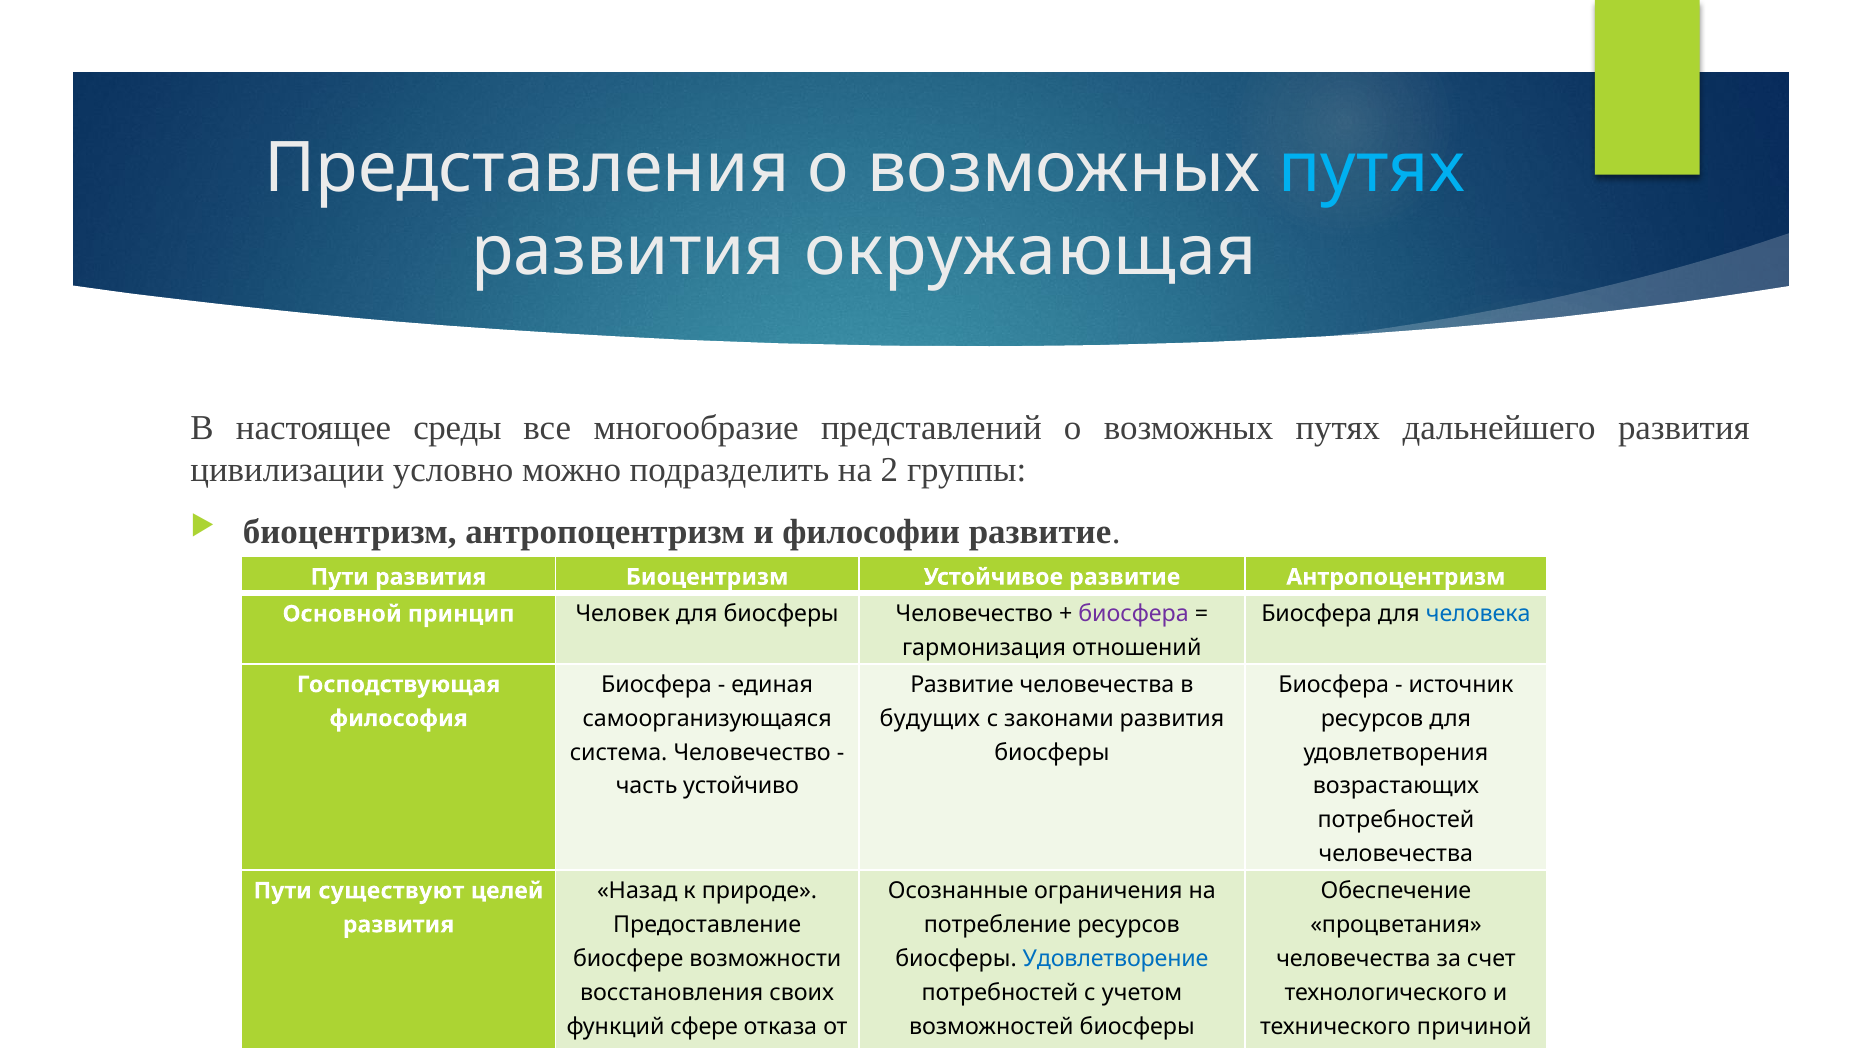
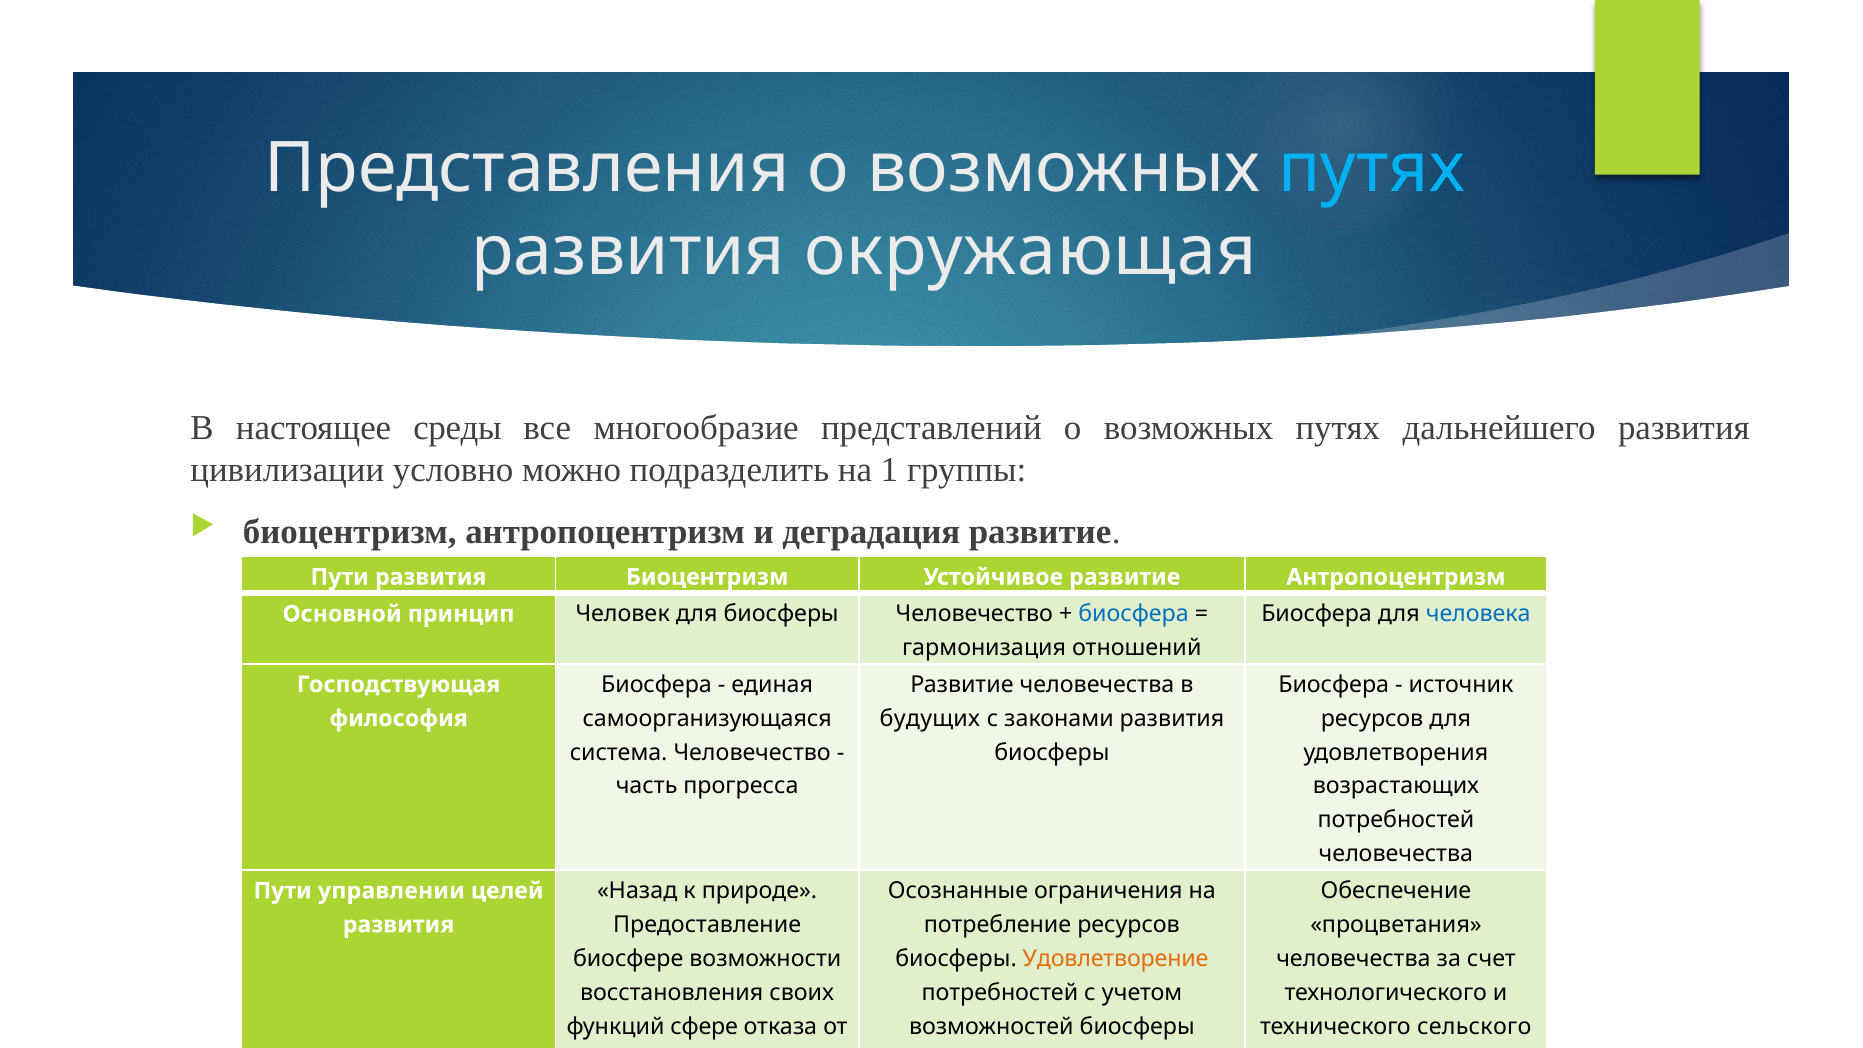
2: 2 -> 1 (889, 470)
философии: философии -> деградация (871, 531)
биосфера colour: purple -> blue (1134, 614)
устойчиво: устойчиво -> прогресса (741, 786)
существуют: существуют -> управлении (391, 891)
Удовлетворение colour: blue -> orange (1116, 959)
причиной: причиной -> сельского (1474, 1026)
